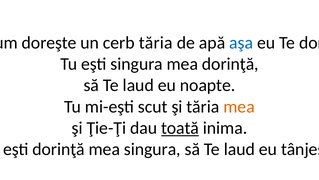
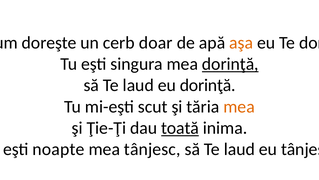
cerb tăria: tăria -> doar (156, 43)
aşa colour: blue -> orange (241, 43)
dorinţă underline: none -> present (230, 64)
eu noapte: noapte -> dorinţă (208, 85)
eşti dorinţă: dorinţă -> noapte (58, 149)
mea singura: singura -> tânjesc (152, 149)
